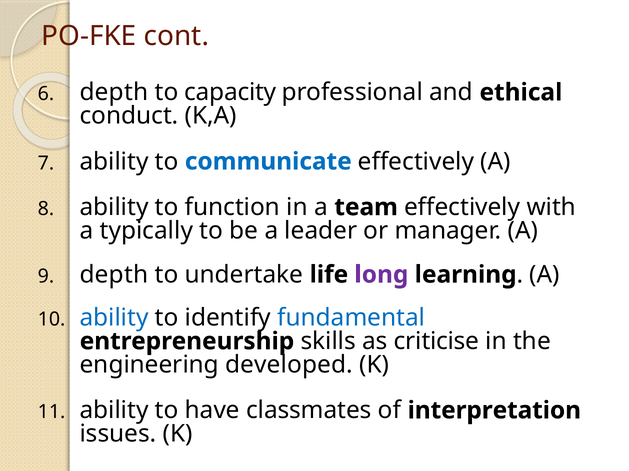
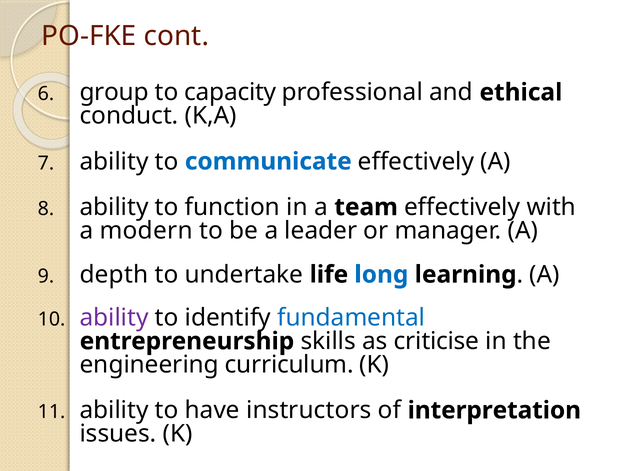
depth: depth -> group (114, 92)
typically: typically -> modern (146, 231)
long colour: purple -> blue (381, 275)
ability colour: blue -> purple (114, 318)
developed: developed -> curriculum (289, 365)
classmates: classmates -> instructors (309, 411)
